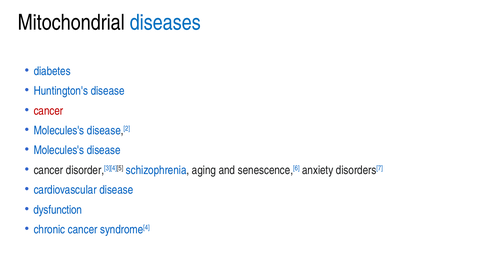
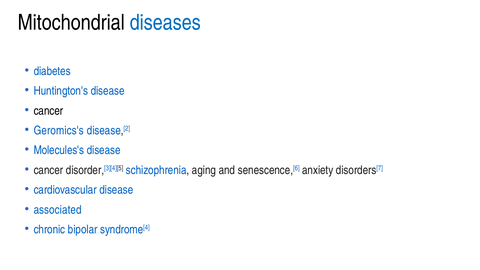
cancer colour: red -> black (48, 111)
Molecules's: Molecules's -> Geromics's (59, 131)
dysfunction: dysfunction -> associated (58, 210)
chronic cancer: cancer -> bipolar (83, 230)
